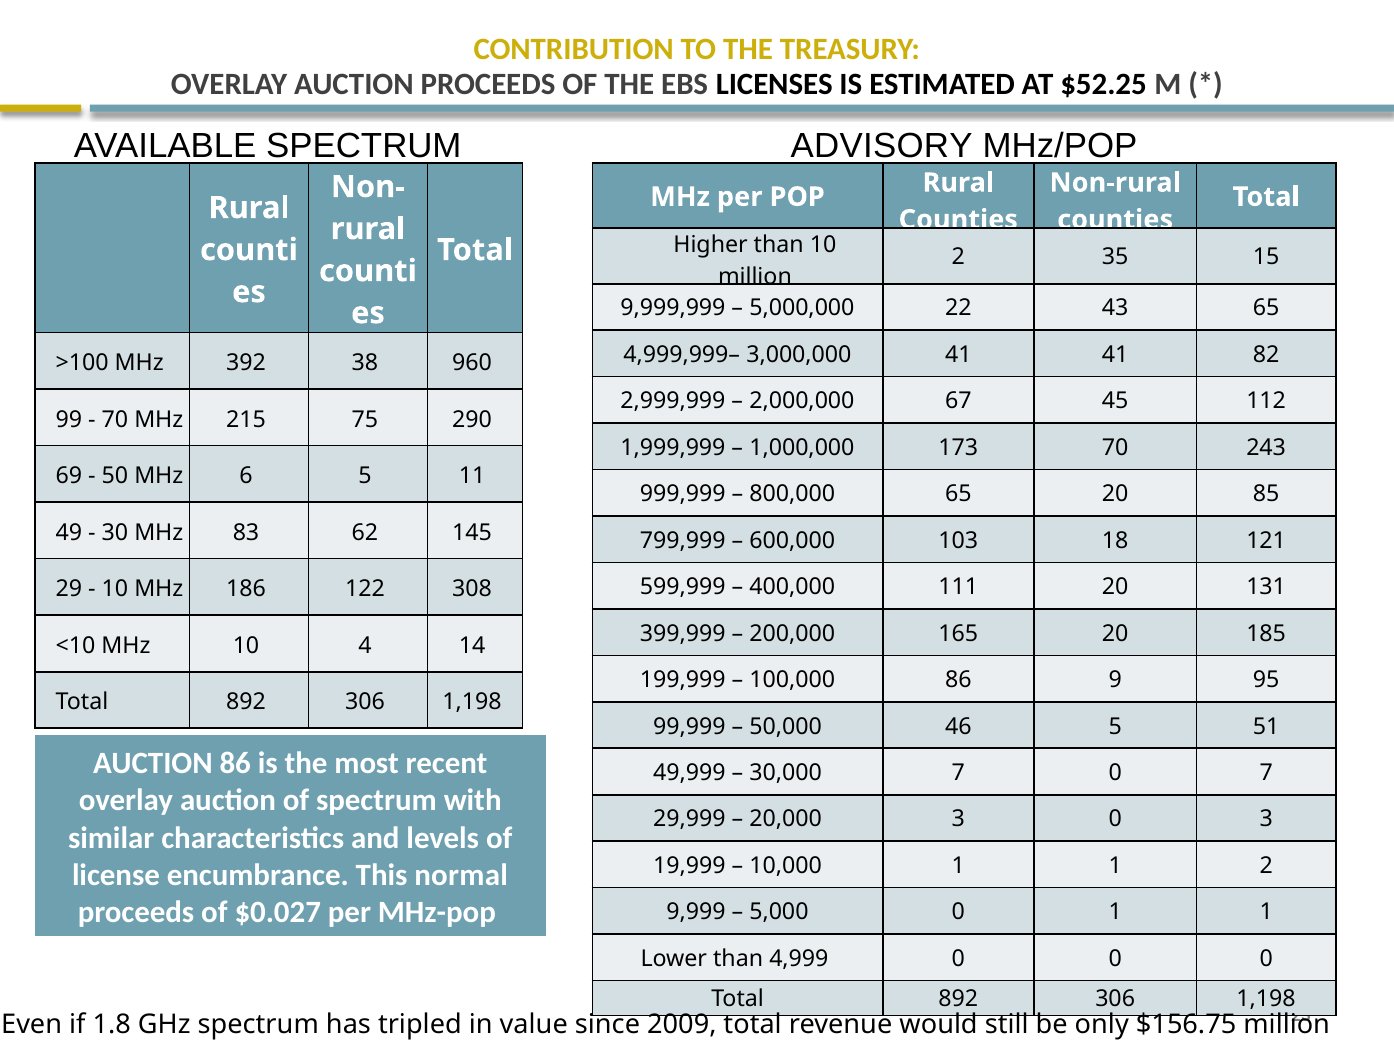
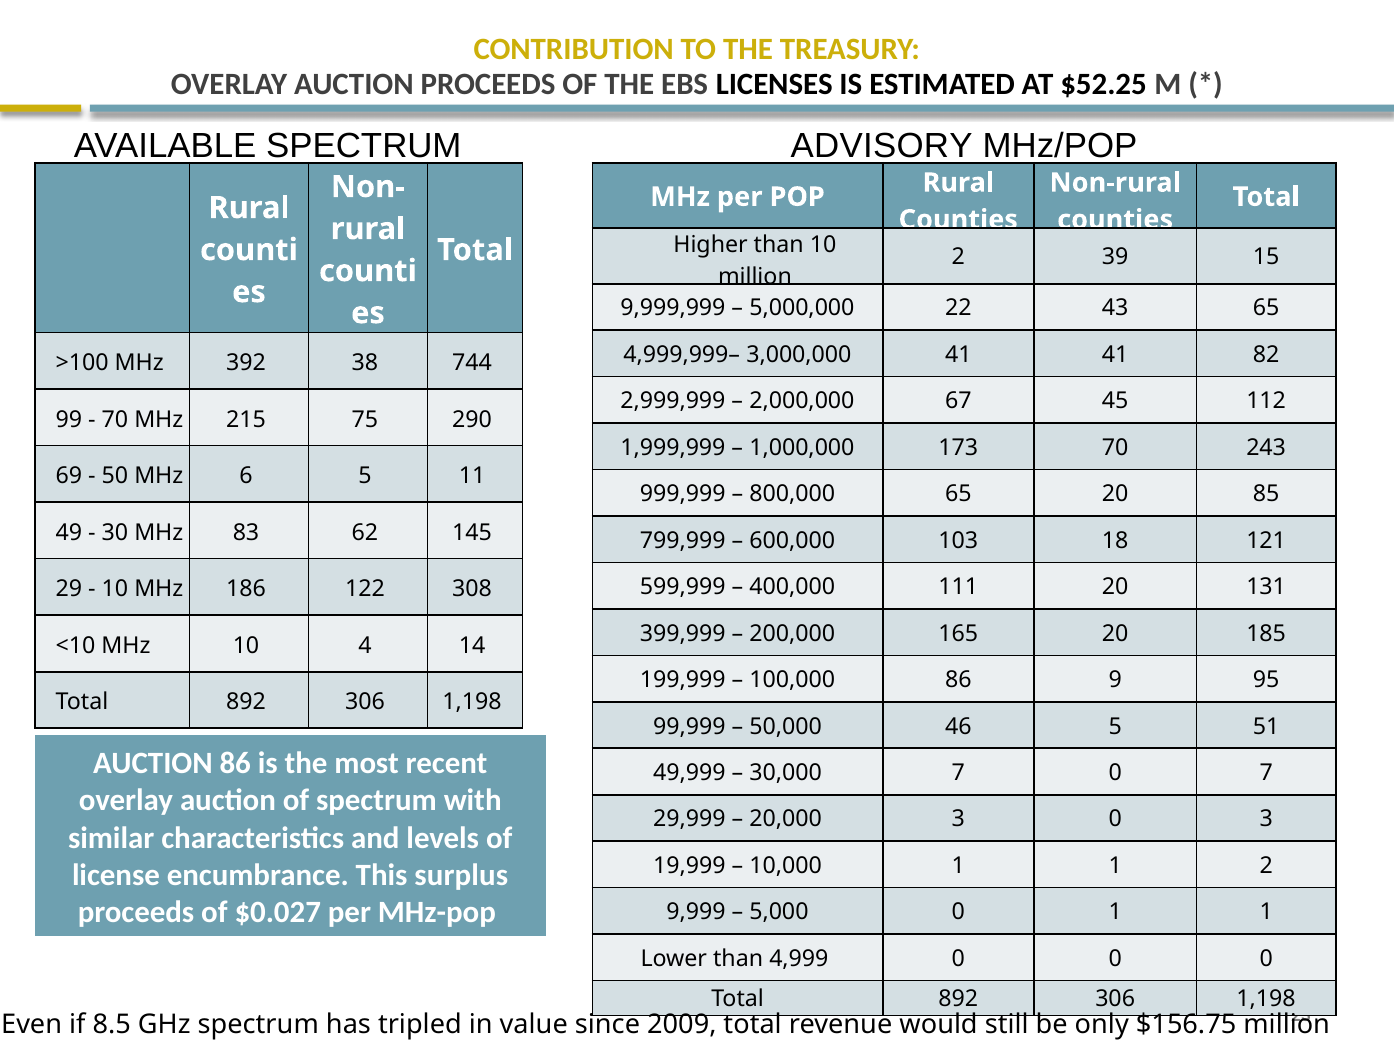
35: 35 -> 39 (1115, 257)
960: 960 -> 744 (472, 363)
normal: normal -> surplus (461, 875)
1.8: 1.8 -> 8.5 (112, 1024)
